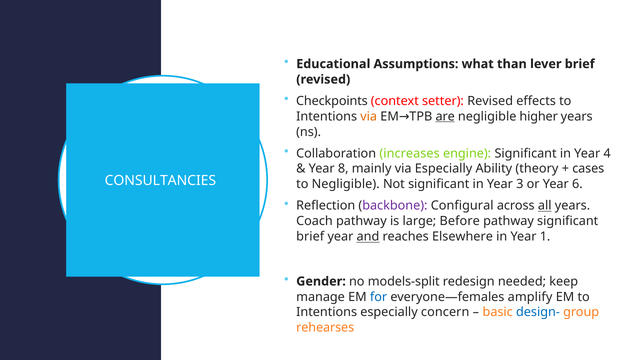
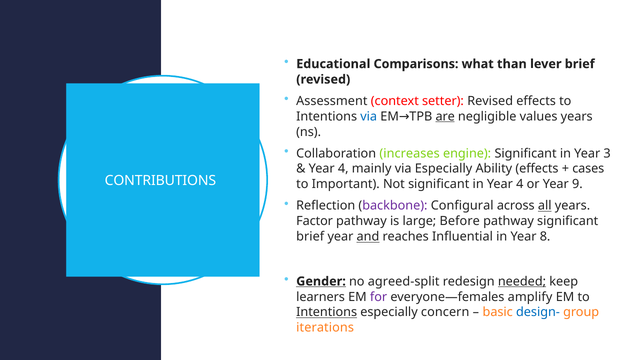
Assumptions: Assumptions -> Comparisons (416, 64)
Checkpoints: Checkpoints -> Assessment (332, 101)
via colour: orange -> blue (369, 116)
higher: higher -> values (539, 116)
4: 4 -> 3 (607, 153)
8: 8 -> 4 (343, 169)
Ability theory: theory -> effects (537, 169)
CONSULTANCIES: CONSULTANCIES -> CONTRIBUTIONS (160, 181)
to Negligible: Negligible -> Important (346, 184)
in Year 3: 3 -> 4 (520, 184)
6: 6 -> 9 (577, 184)
Coach: Coach -> Factor (315, 221)
Elsewhere: Elsewhere -> Influential (462, 237)
1: 1 -> 8 (545, 237)
Gender underline: none -> present (321, 281)
models-split: models-split -> agreed-split (404, 281)
needed underline: none -> present (522, 281)
manage: manage -> learners (321, 297)
for colour: blue -> purple (379, 297)
Intentions underline: none -> present (327, 312)
rehearses: rehearses -> iterations (325, 328)
